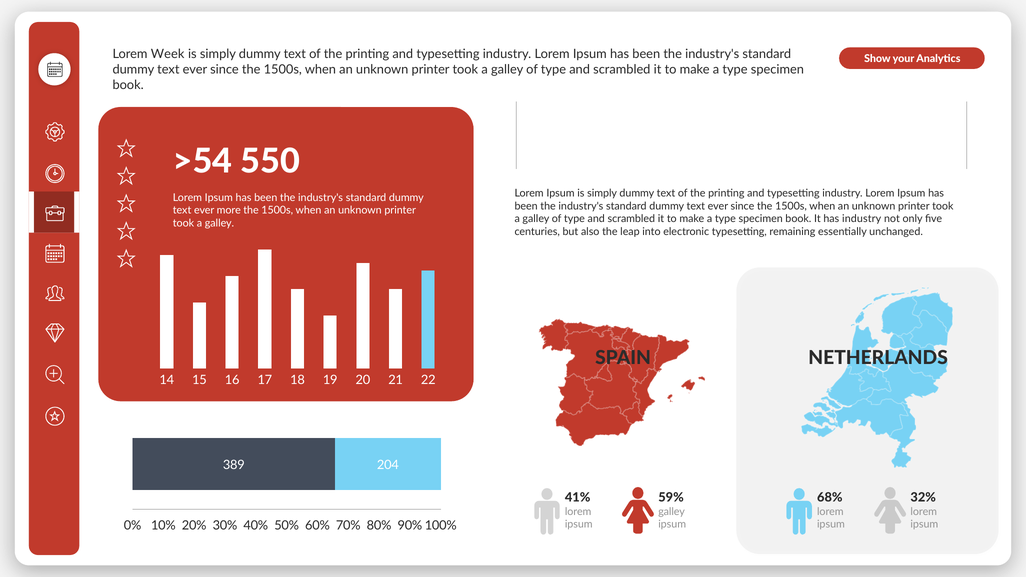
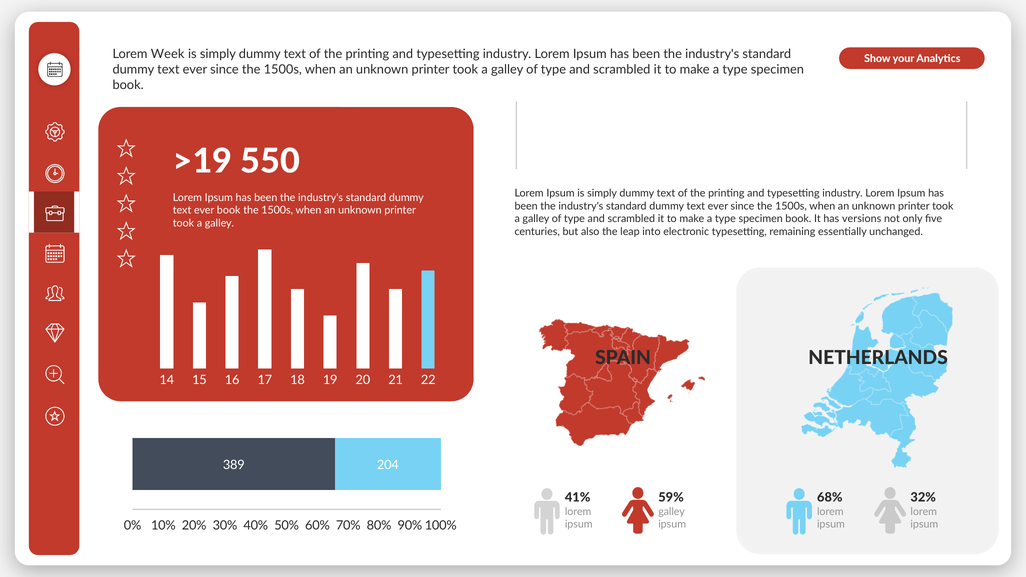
>54: >54 -> >19 (203, 162)
ever more: more -> book (229, 210)
has industry: industry -> versions (862, 219)
